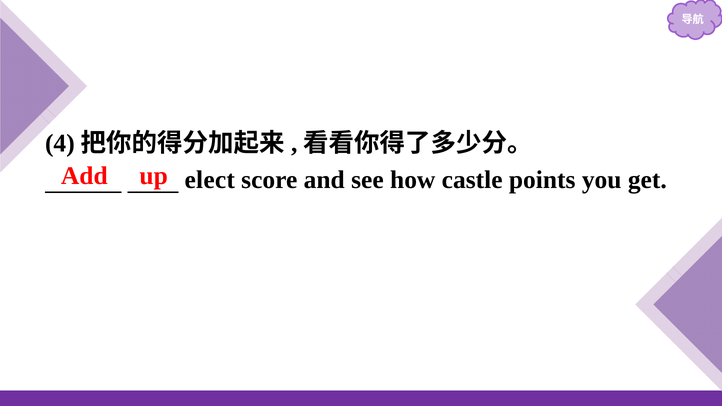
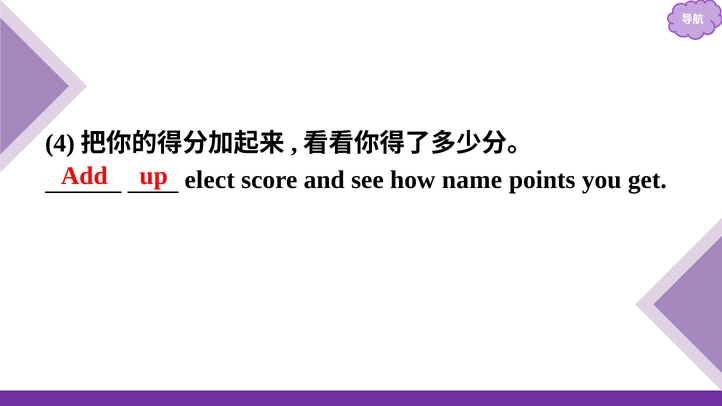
castle: castle -> name (472, 180)
